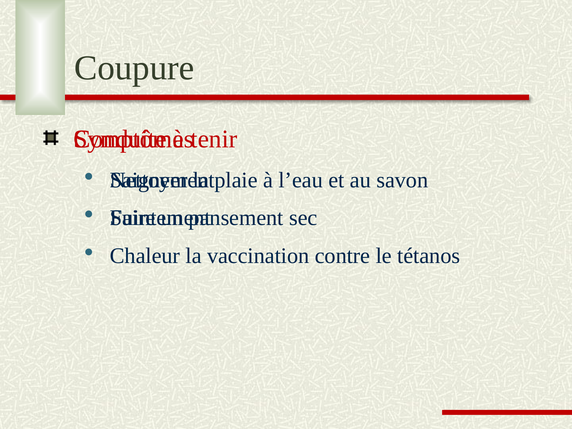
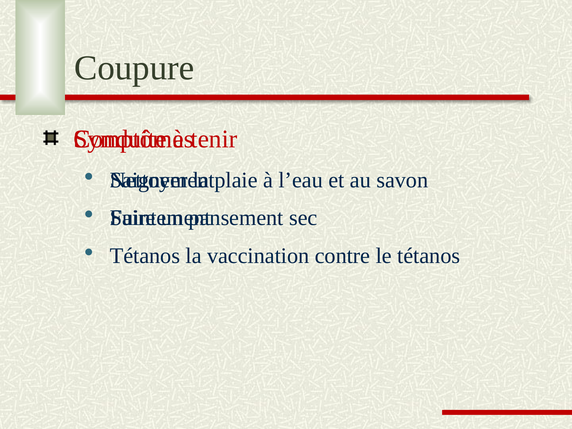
Chaleur: Chaleur -> Tétanos (145, 256)
